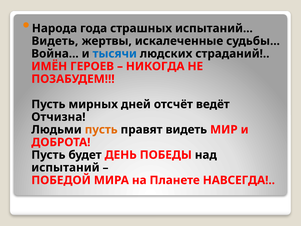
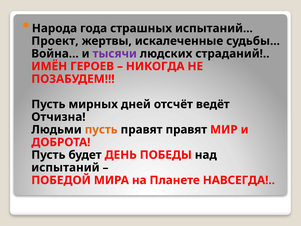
Видеть: Видеть -> Проект (55, 41)
тысячи colour: blue -> purple (115, 54)
правят видеть: видеть -> правят (186, 129)
